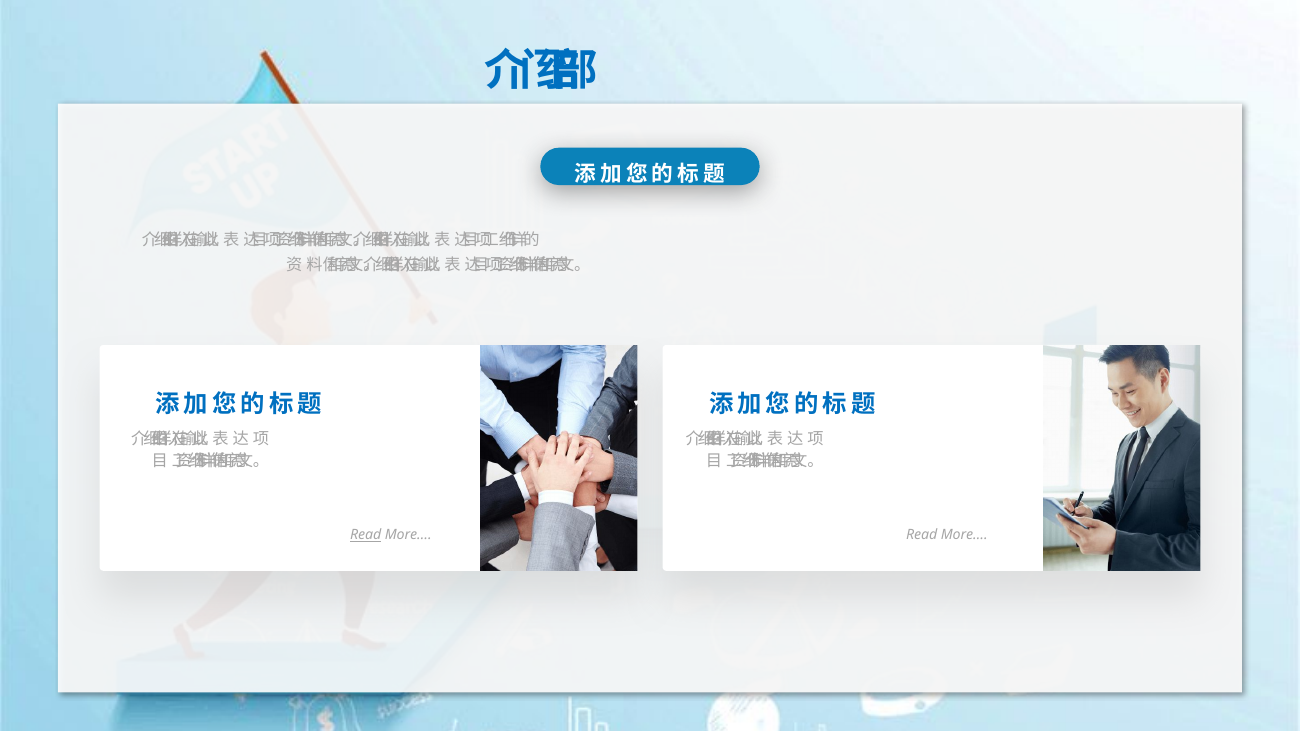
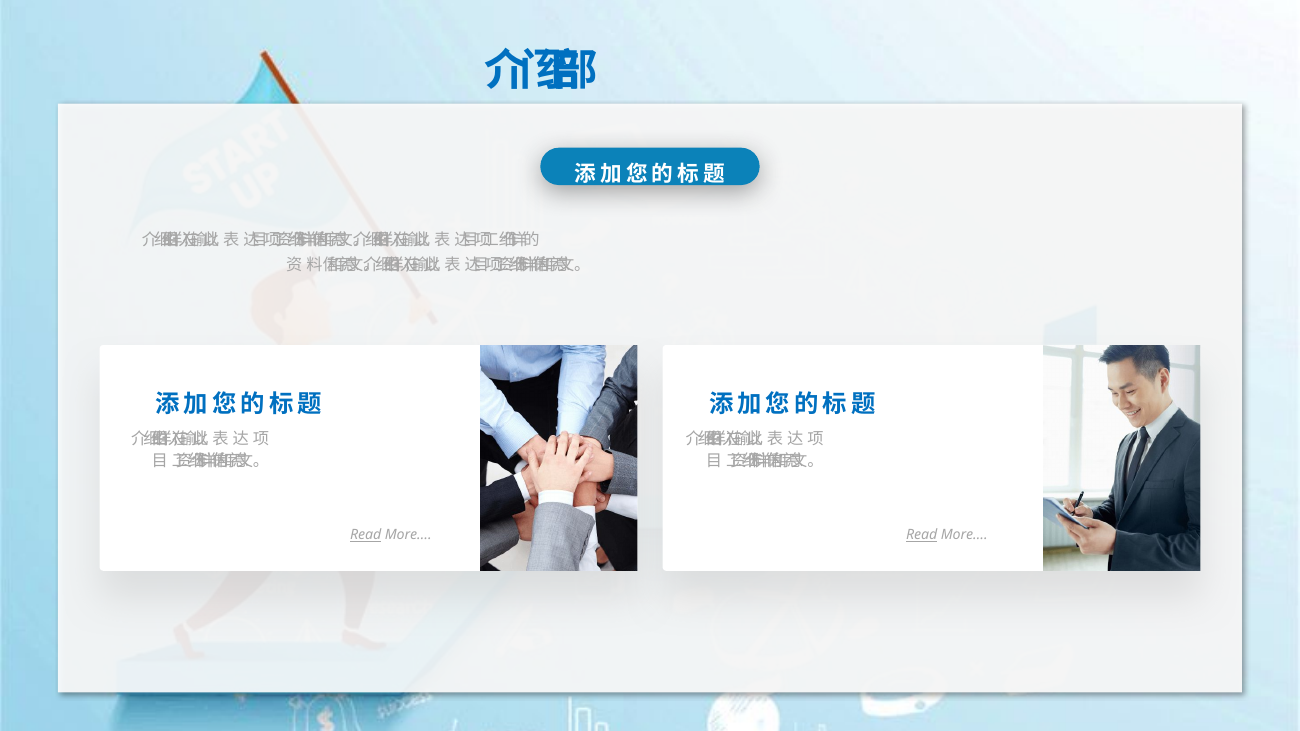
Read underline: none -> present (922, 535)
